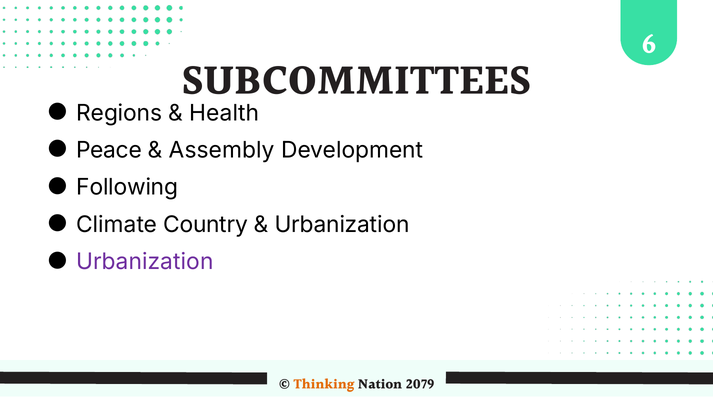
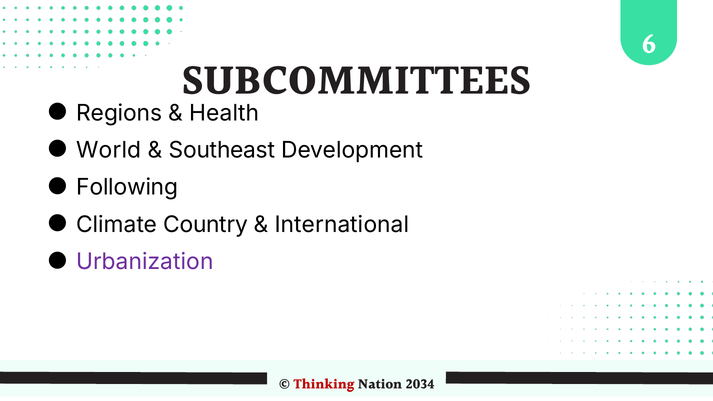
Peace: Peace -> World (109, 150)
Assembly: Assembly -> Southeast (222, 150)
Urbanization: Urbanization -> International (342, 225)
Thinking colour: orange -> red (324, 385)
2079: 2079 -> 2034 (420, 385)
